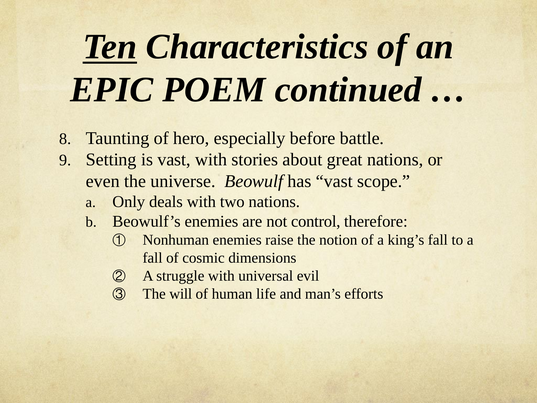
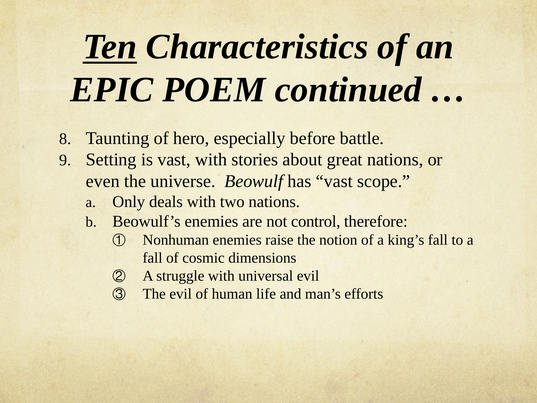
The will: will -> evil (181, 294)
